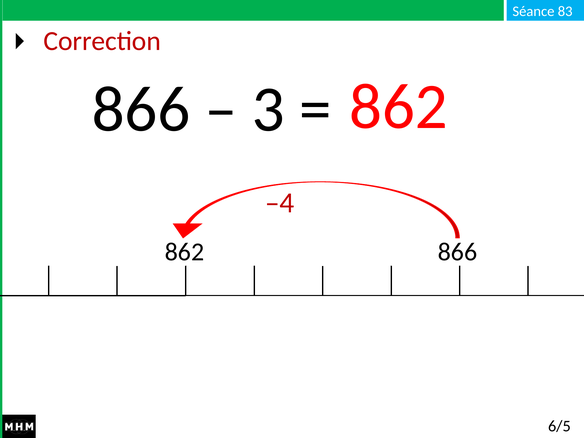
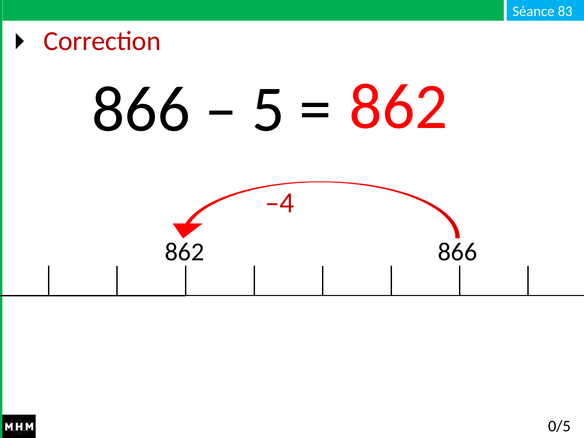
3: 3 -> 5 (268, 110)
6/5: 6/5 -> 0/5 (559, 426)
